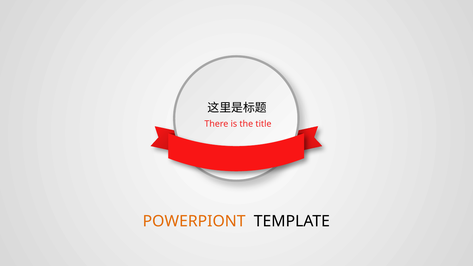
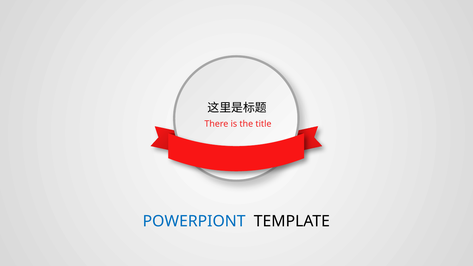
POWERPIONT colour: orange -> blue (194, 221)
